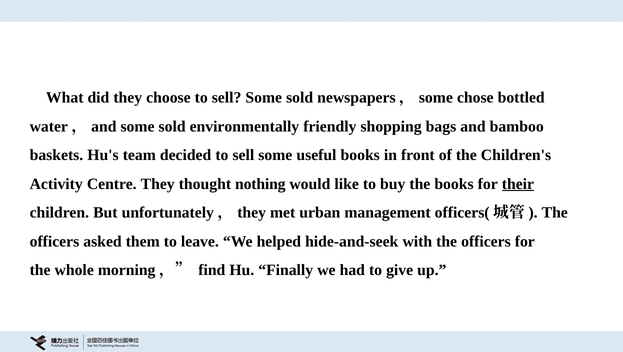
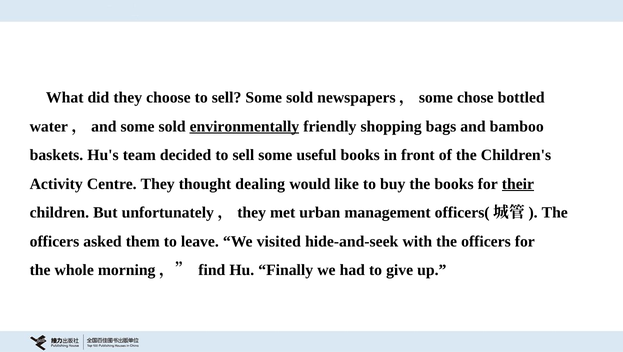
environmentally underline: none -> present (244, 126)
nothing: nothing -> dealing (260, 184)
helped: helped -> visited (279, 242)
